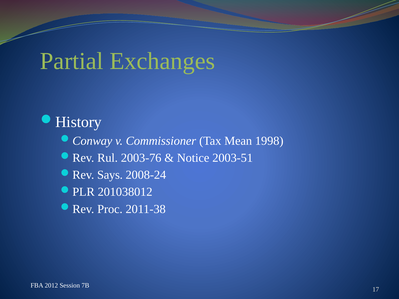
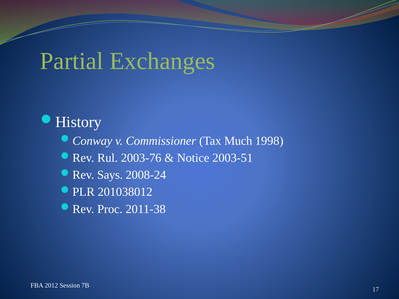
Mean: Mean -> Much (238, 141)
